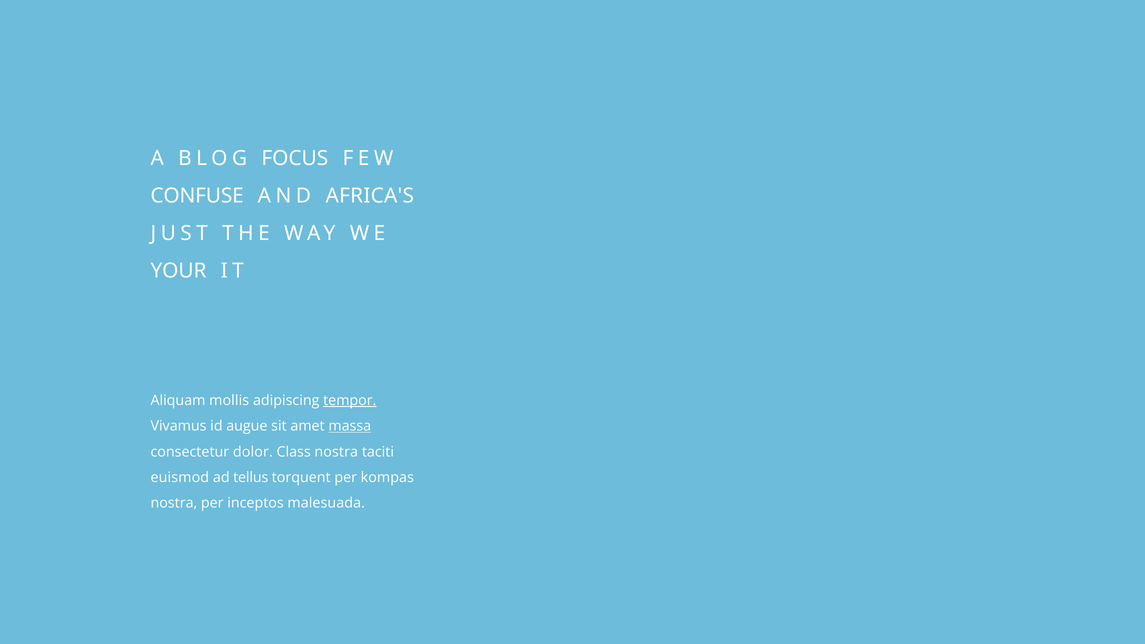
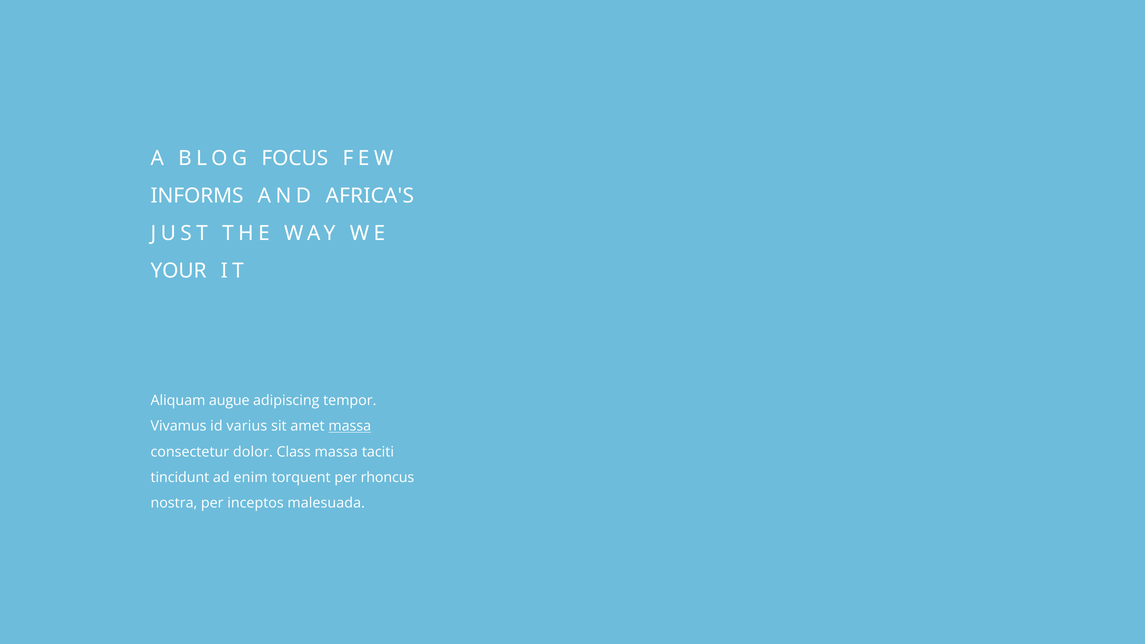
CONFUSE: CONFUSE -> INFORMS (197, 196)
mollis: mollis -> augue (229, 400)
tempor underline: present -> none (350, 400)
augue: augue -> varius (247, 426)
Class nostra: nostra -> massa (336, 452)
euismod: euismod -> tincidunt (180, 478)
tellus: tellus -> enim (251, 478)
kompas: kompas -> rhoncus (387, 478)
